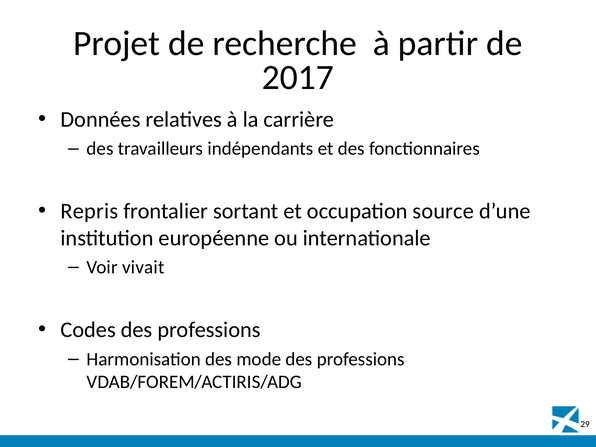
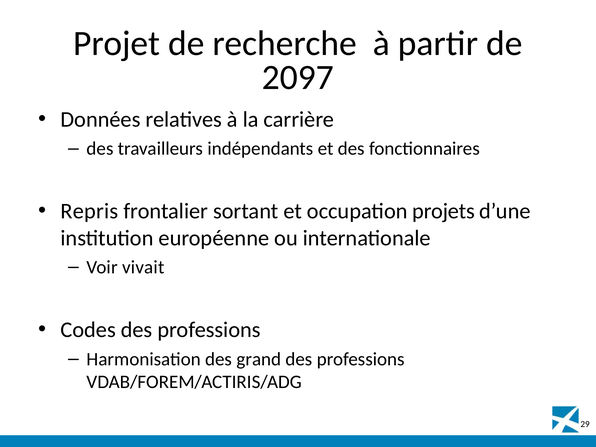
2017: 2017 -> 2097 (298, 78)
source: source -> projets (443, 211)
mode: mode -> grand (259, 359)
